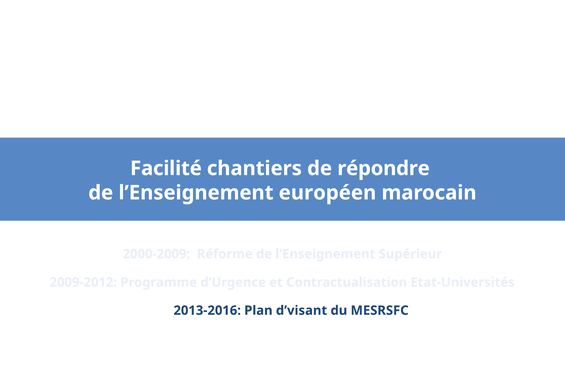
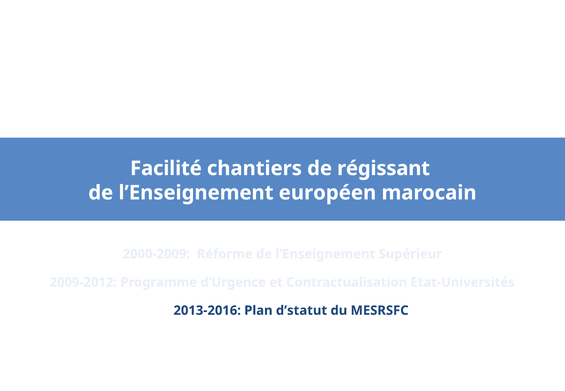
répondre: répondre -> régissant (384, 168)
d’visant: d’visant -> d’statut (302, 311)
